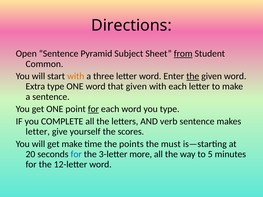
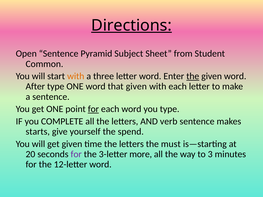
Directions underline: none -> present (131, 25)
from underline: present -> none (183, 54)
Extra: Extra -> After (35, 87)
letter: letter -> starts (38, 132)
scores: scores -> spend (131, 132)
get make: make -> given (72, 144)
time the points: points -> letters (131, 144)
for colour: blue -> purple (76, 154)
5: 5 -> 3 (210, 154)
